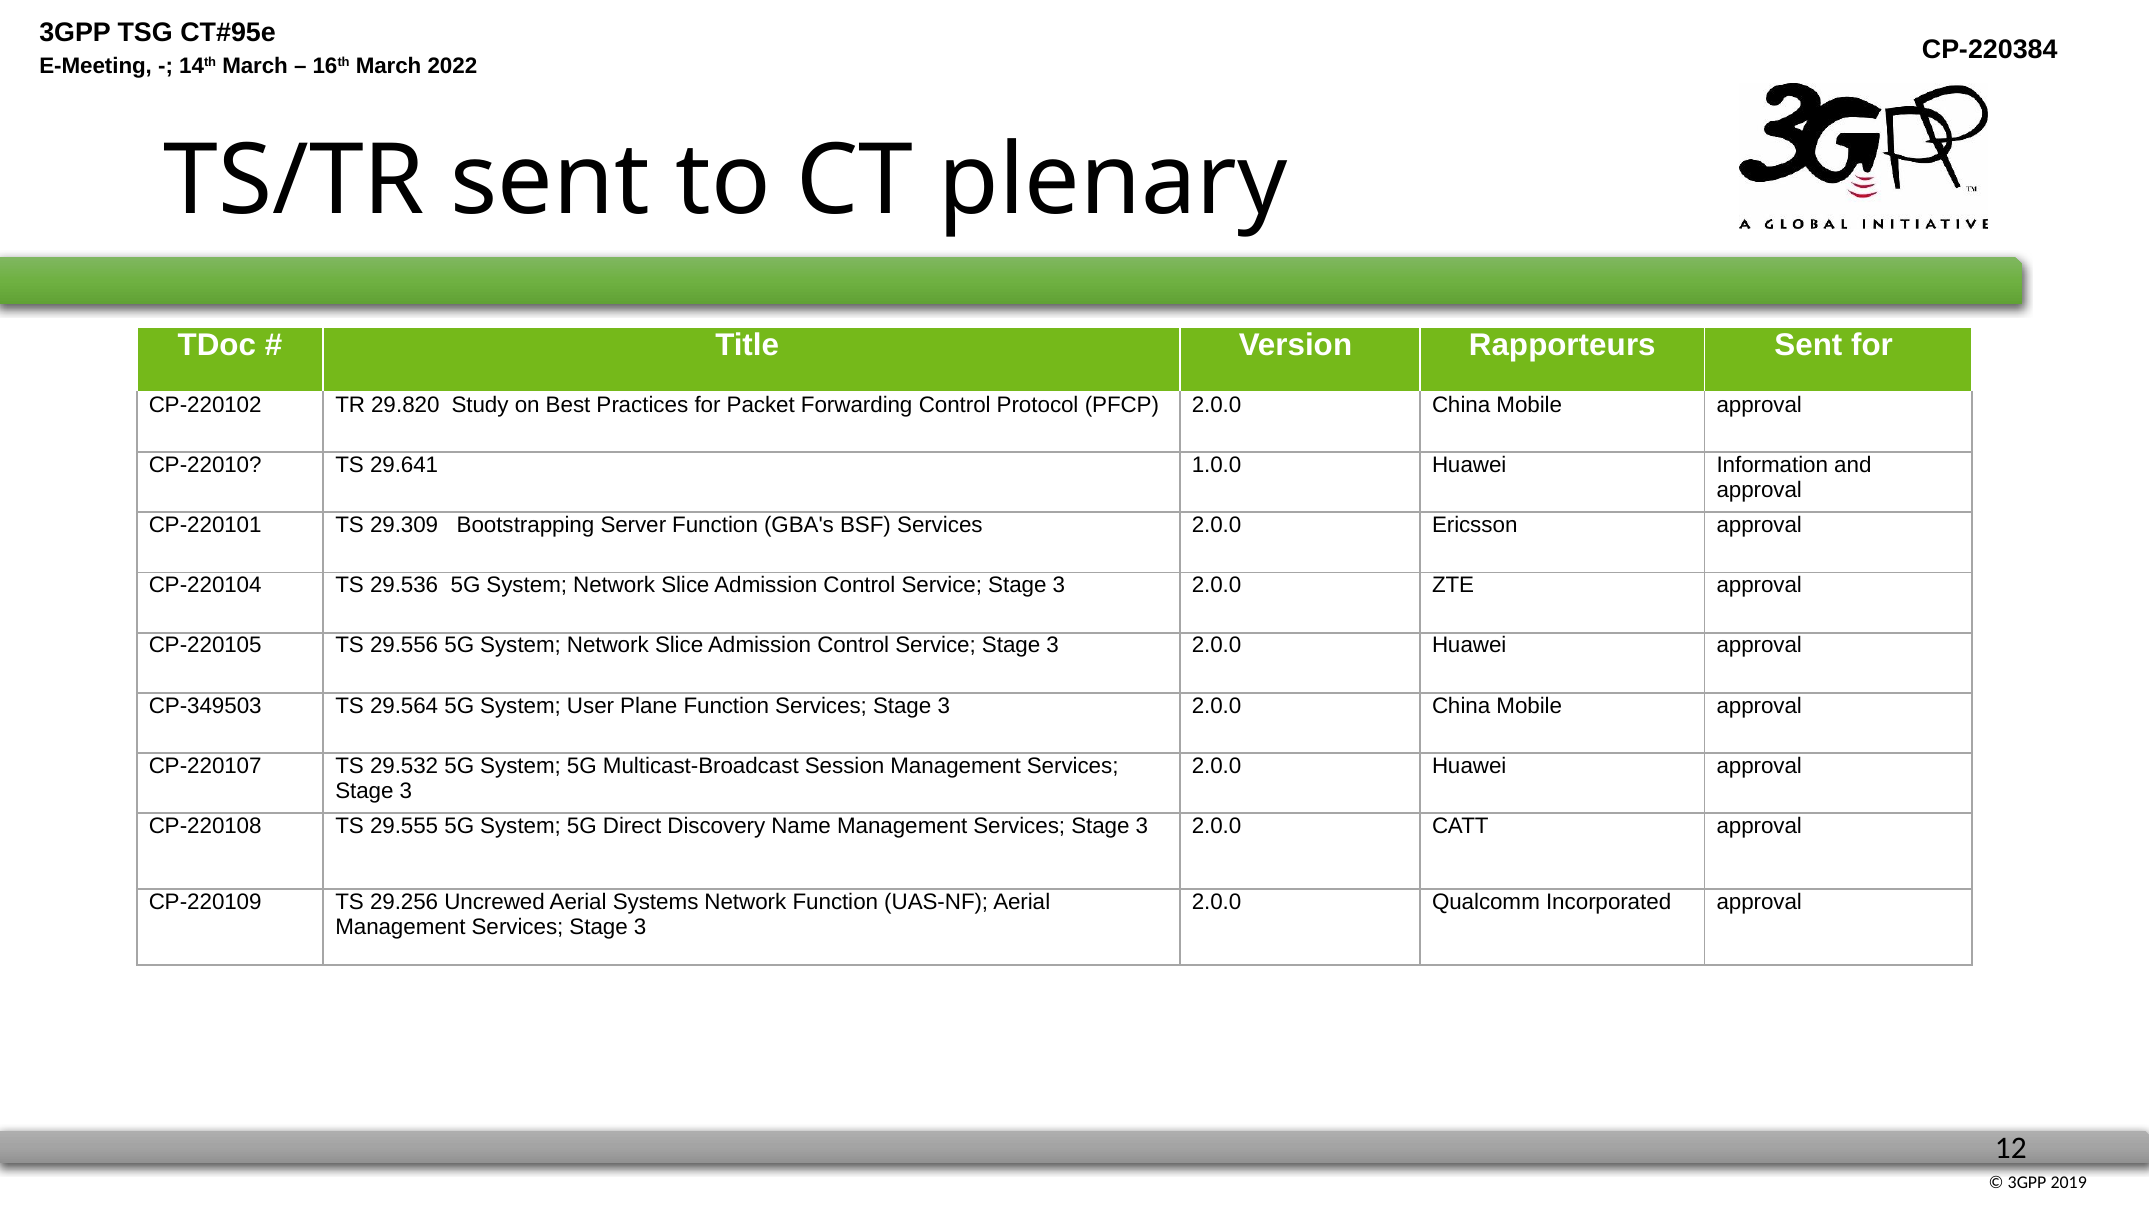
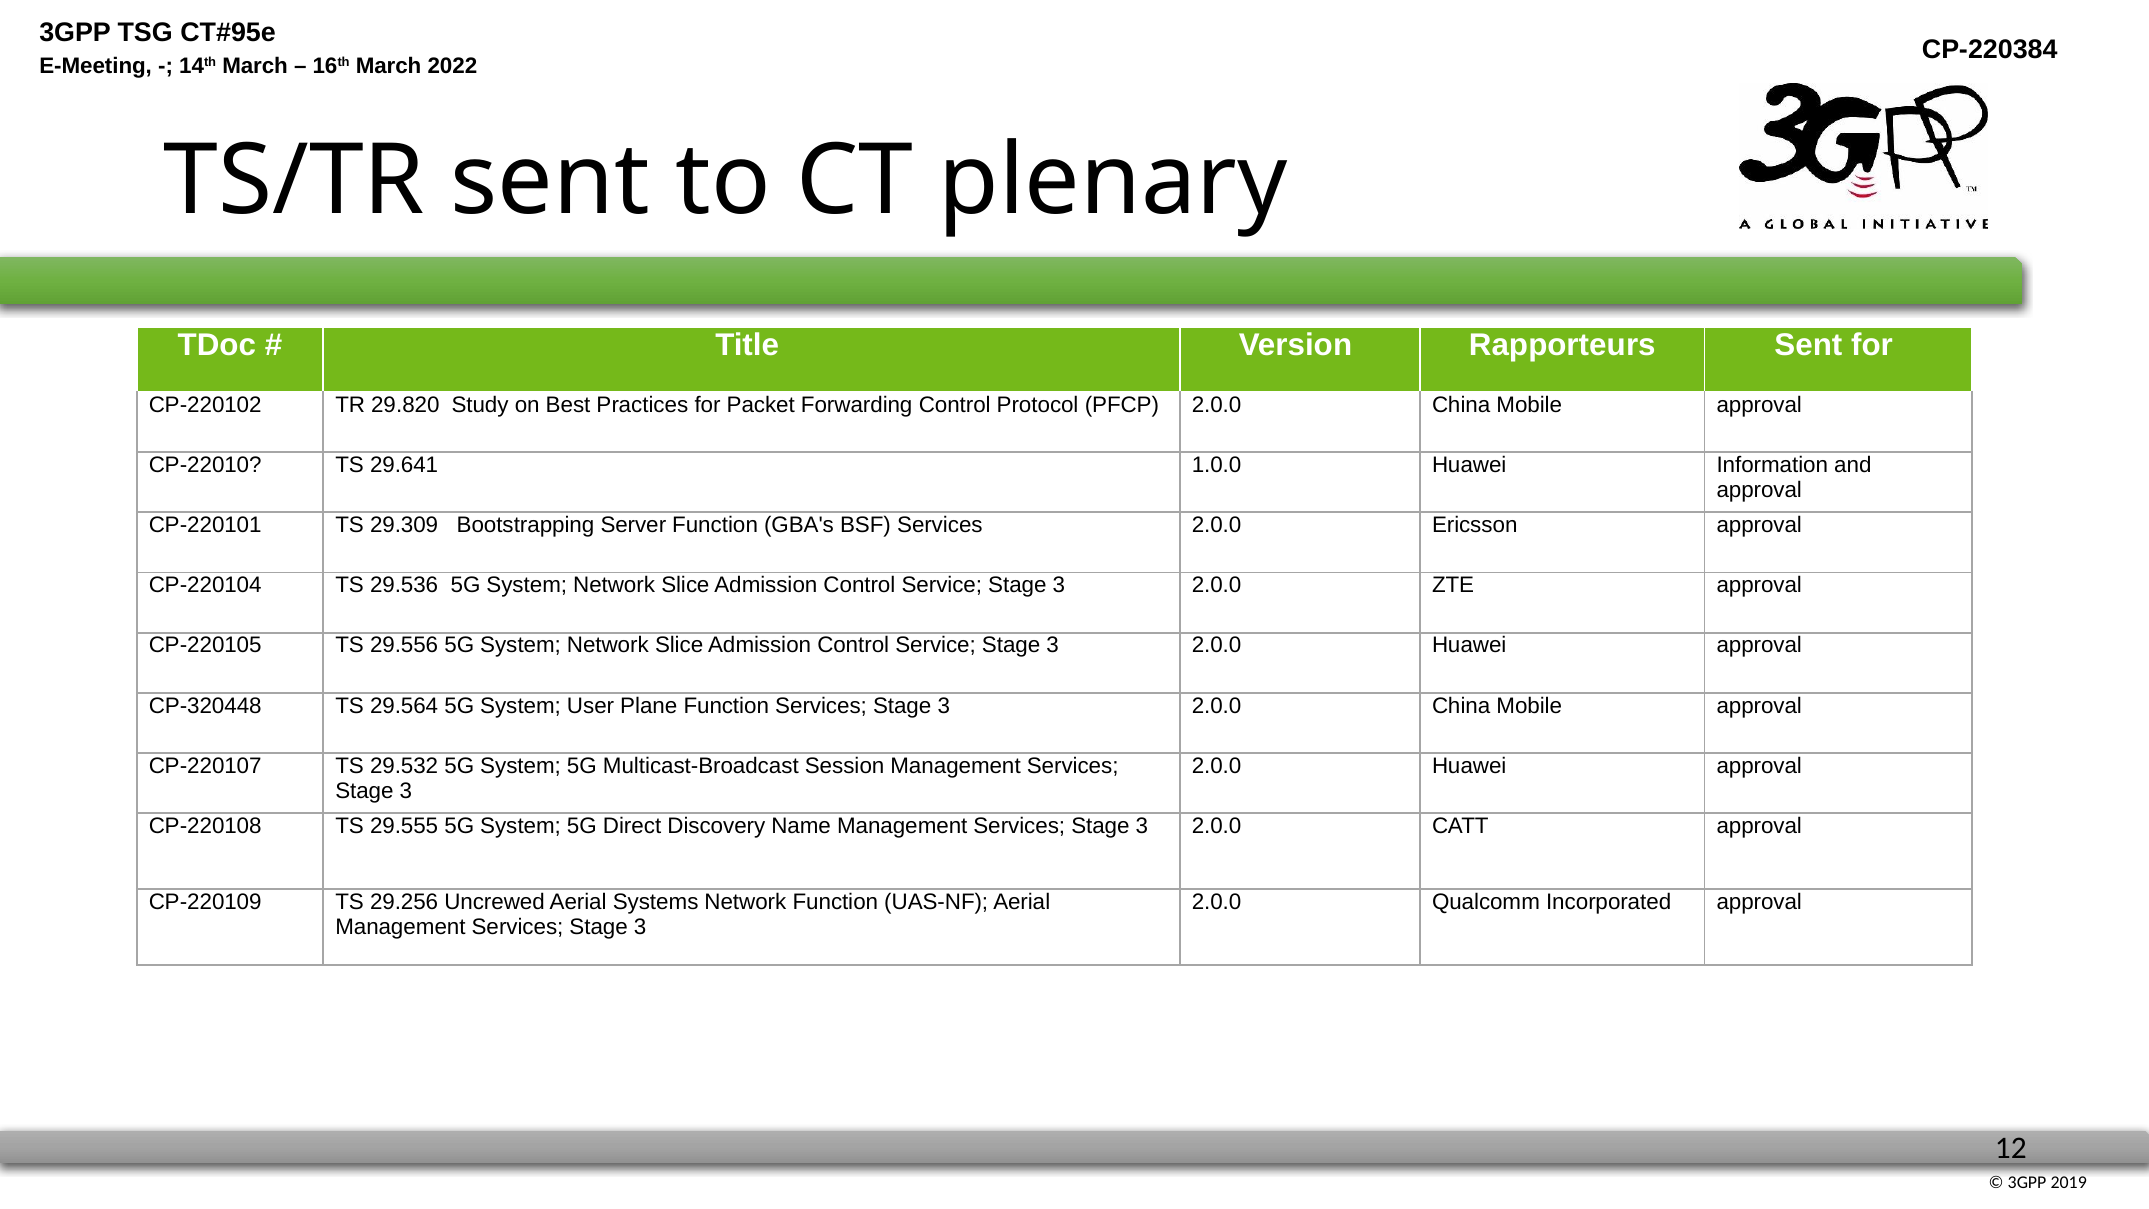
CP-349503: CP-349503 -> CP-320448 (205, 706)
